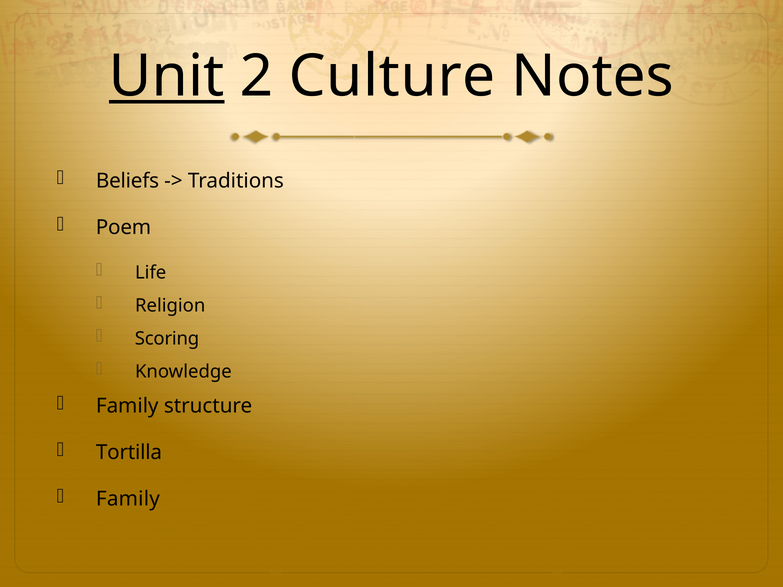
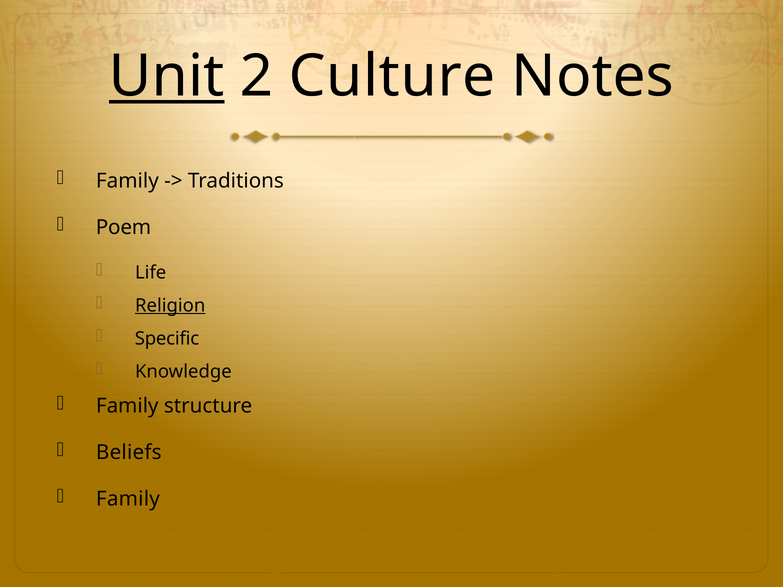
Beliefs: Beliefs -> Family (127, 181)
Religion underline: none -> present (170, 306)
Scoring: Scoring -> Specific (167, 339)
Tortilla: Tortilla -> Beliefs (129, 453)
